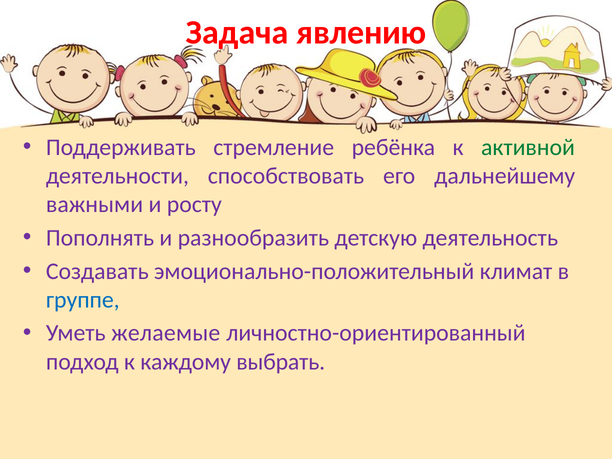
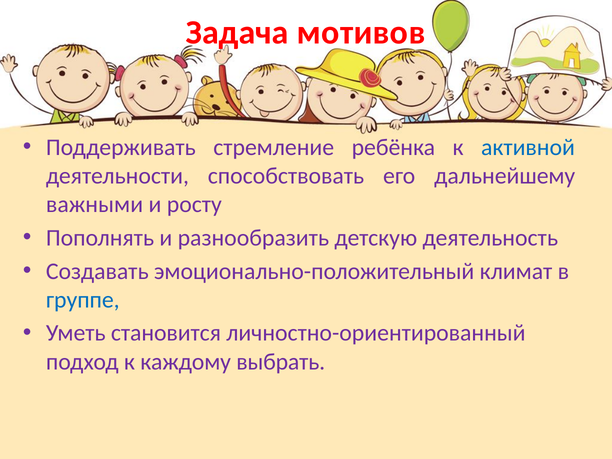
явлению: явлению -> мотивов (361, 33)
активной colour: green -> blue (528, 147)
желаемые: желаемые -> становится (166, 333)
